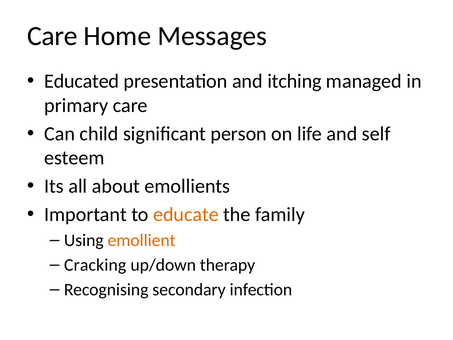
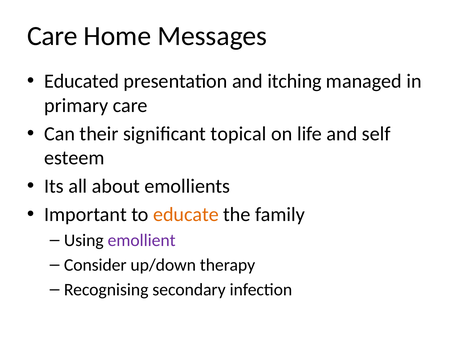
child: child -> their (99, 134)
person: person -> topical (239, 134)
emollient colour: orange -> purple (142, 240)
Cracking: Cracking -> Consider (95, 265)
